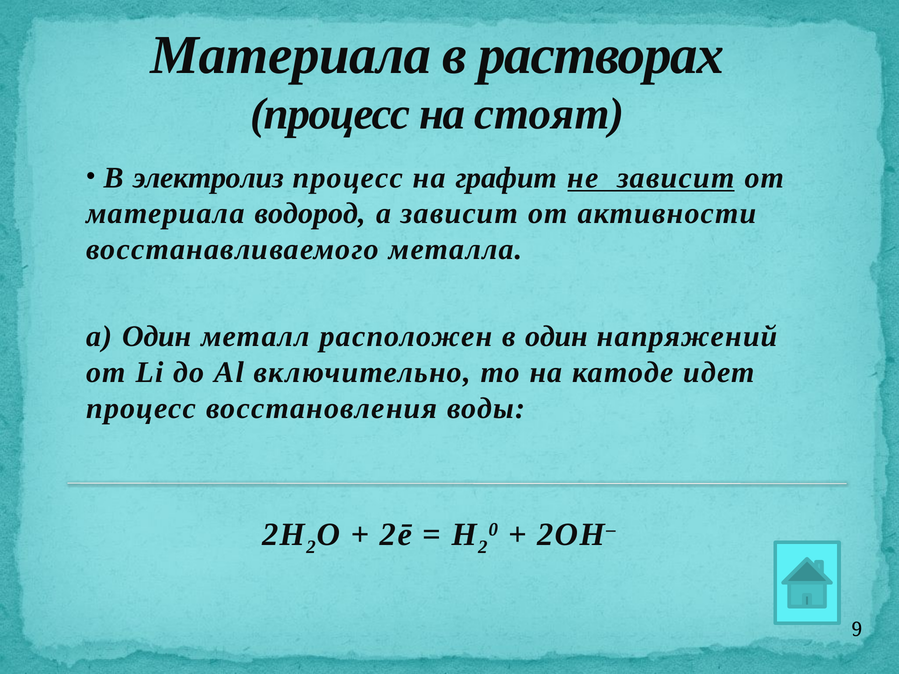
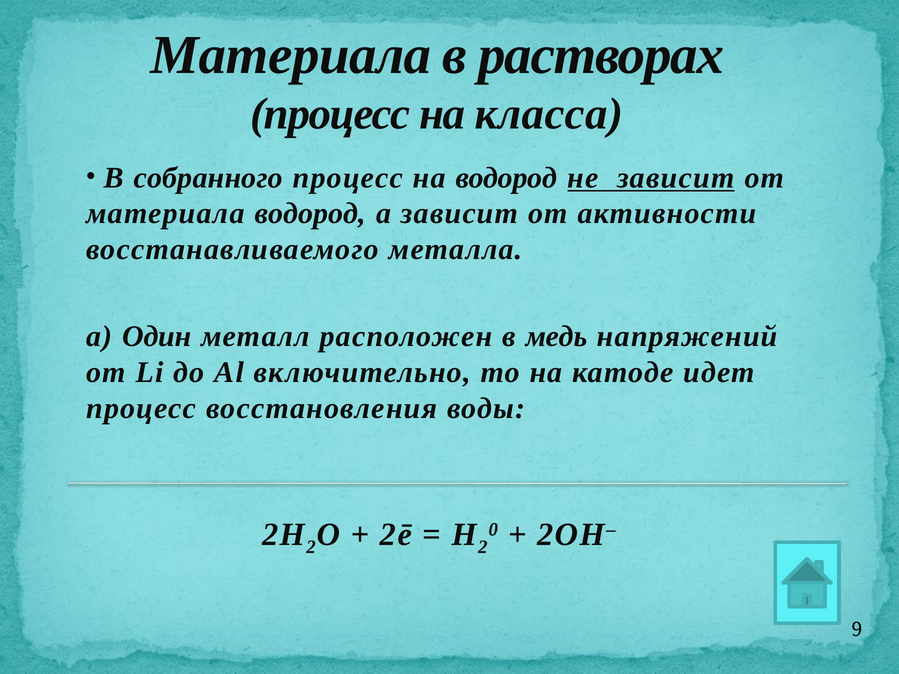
стоят: стоят -> класса (549, 114)
электролиз: электролиз -> собранного (208, 178)
на графит: графит -> водород (506, 178)
в один: один -> медь (556, 337)
